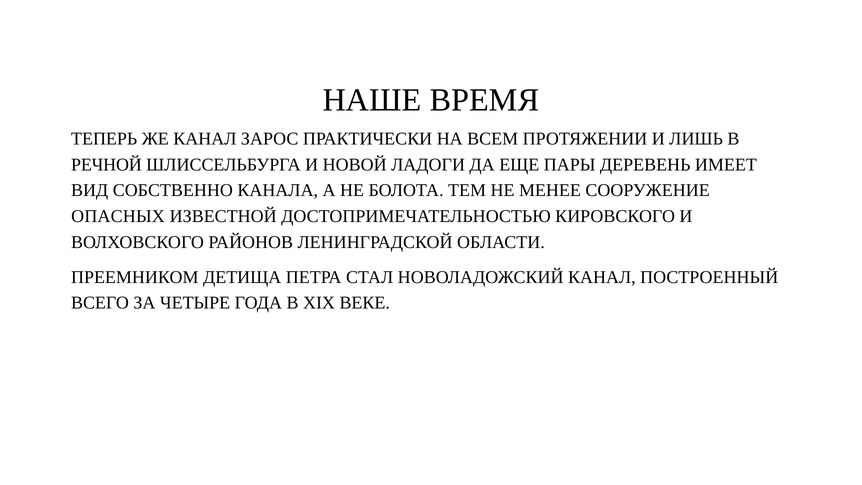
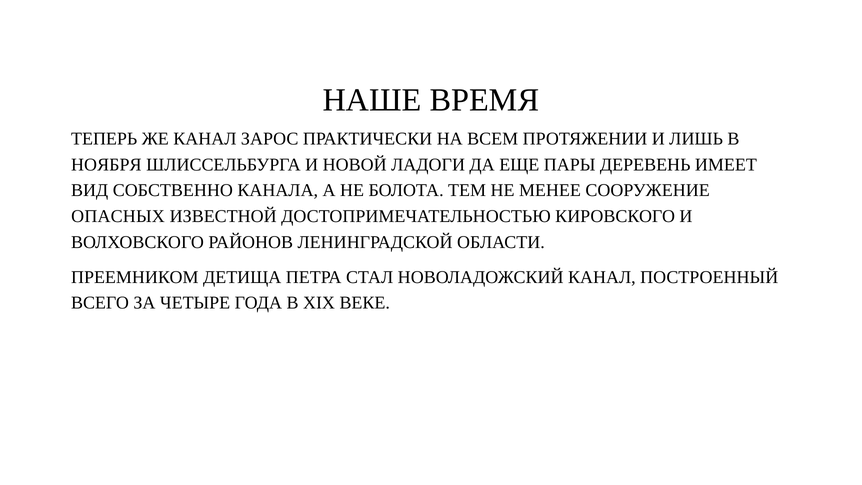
РЕЧНОЙ: РЕЧНОЙ -> НОЯБРЯ (106, 165)
